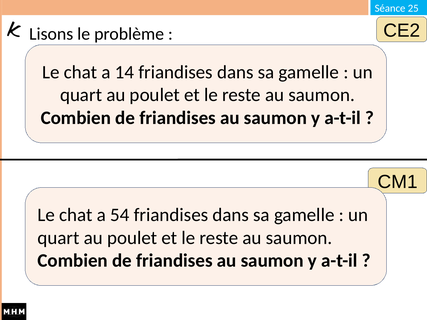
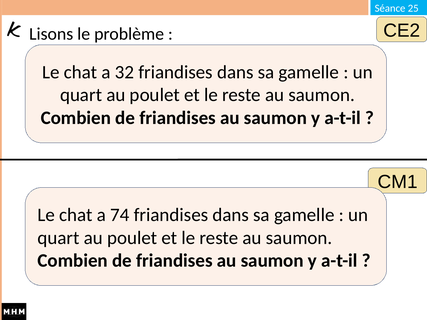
14: 14 -> 32 (124, 72)
54: 54 -> 74 (120, 215)
